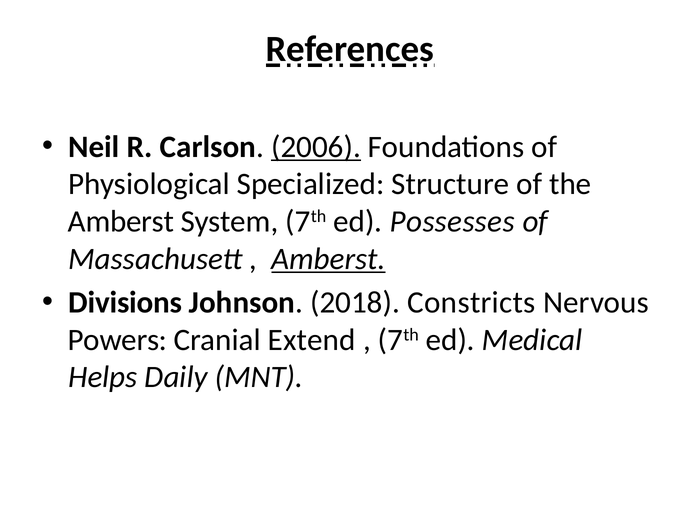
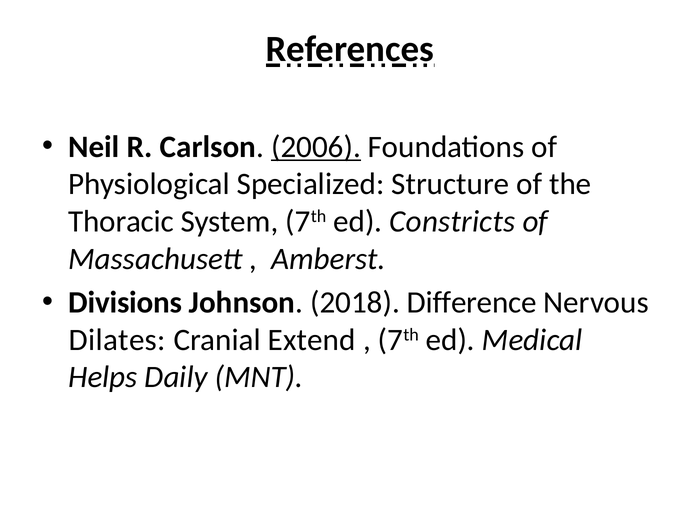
Amberst: Amberst -> Thoracic (121, 222)
Possesses: Possesses -> Constricts (452, 222)
Amberst underline: present -> none (329, 259)
Constricts: Constricts -> Difference (472, 302)
Powers: Powers -> Dilates (117, 340)
